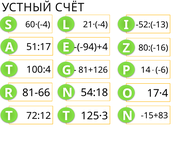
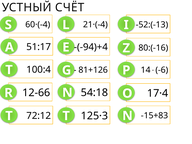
81-66: 81-66 -> 12-66 (36, 93)
